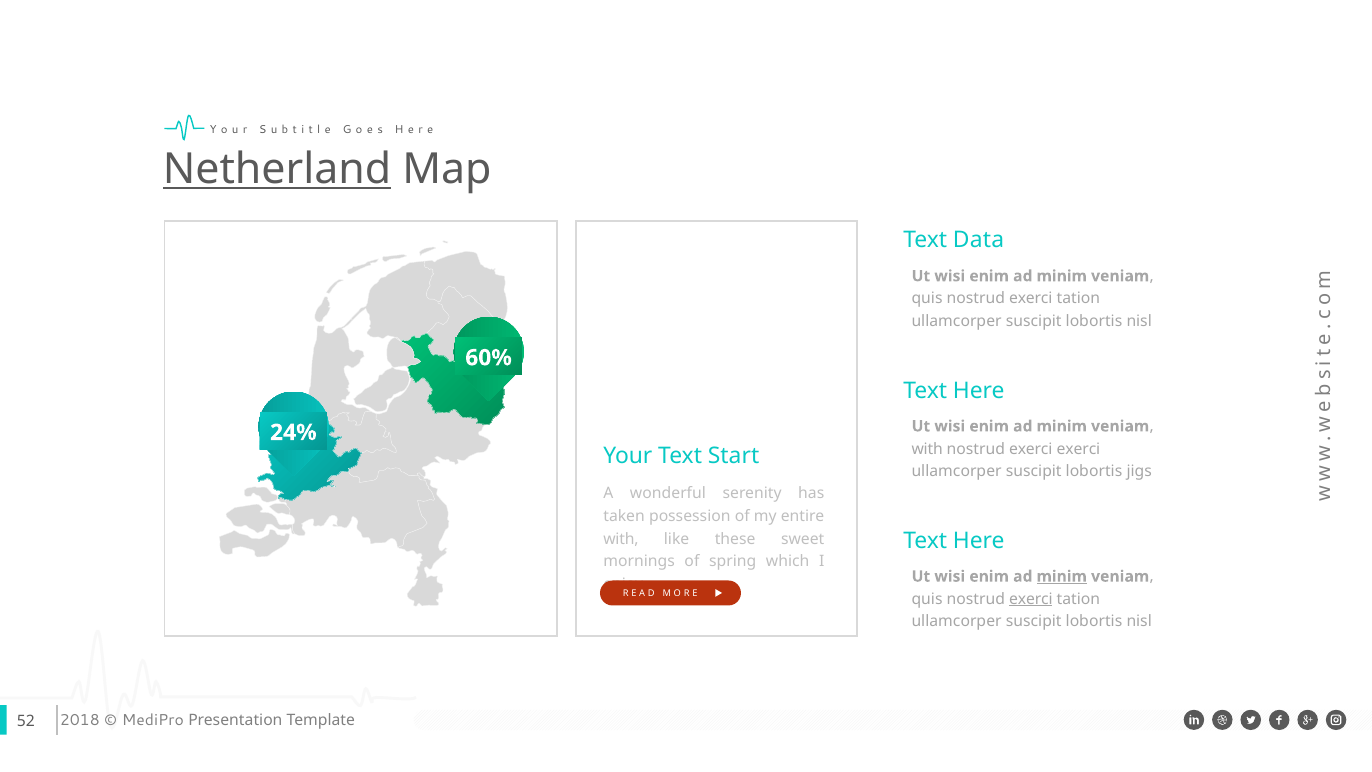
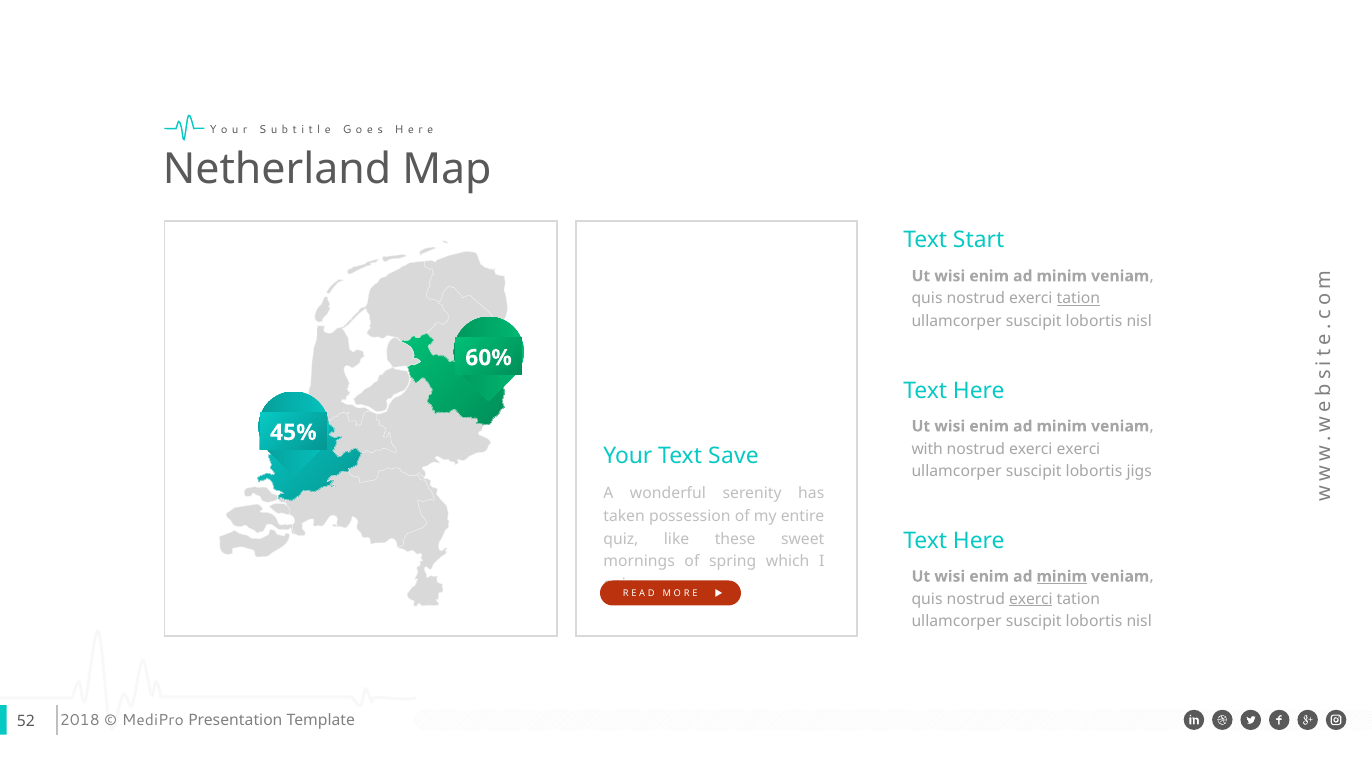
Netherland underline: present -> none (277, 170)
Data: Data -> Start (979, 240)
tation underline: none -> present (1078, 299)
24%: 24% -> 45% (293, 432)
Start: Start -> Save (734, 456)
with: with -> quiz (621, 539)
